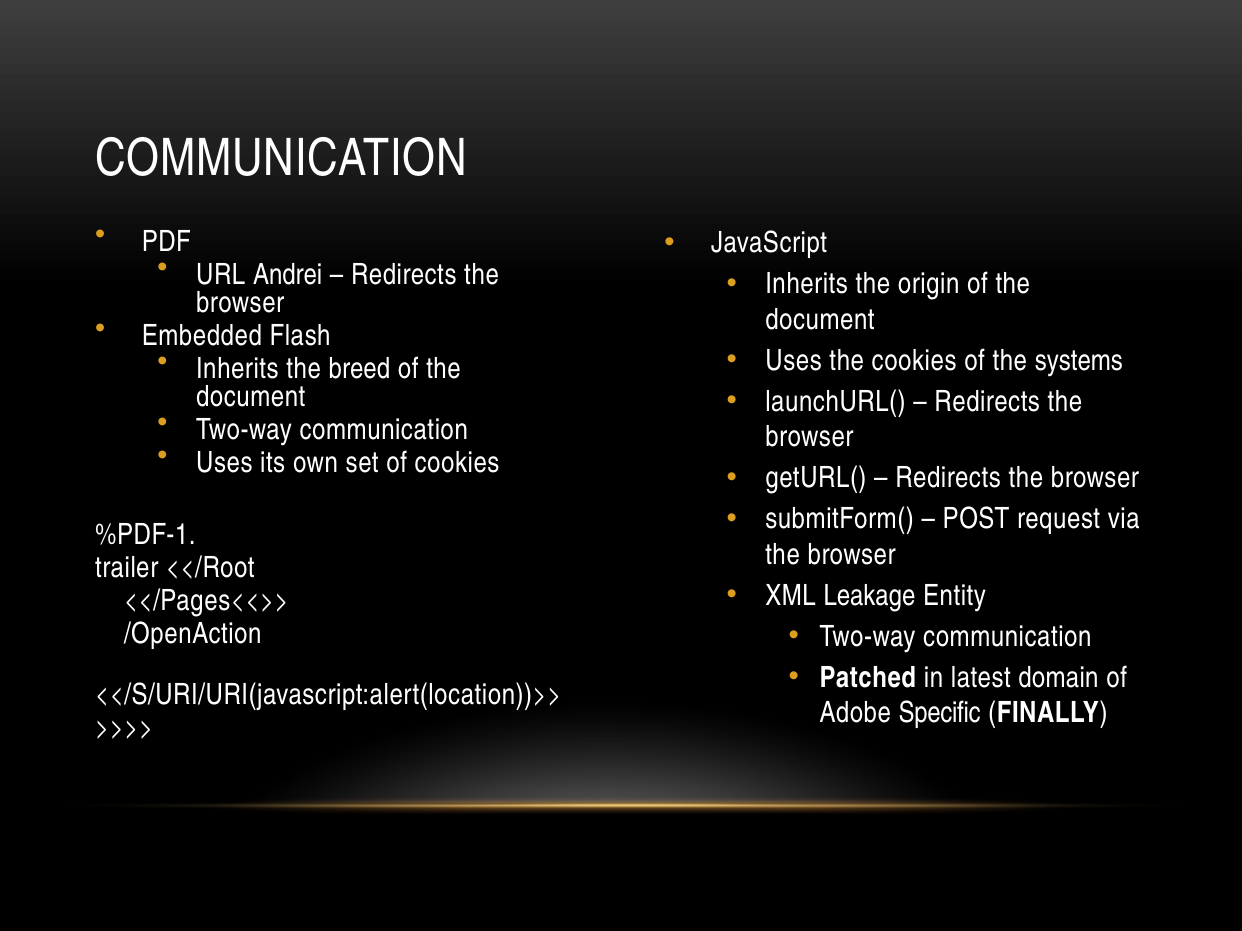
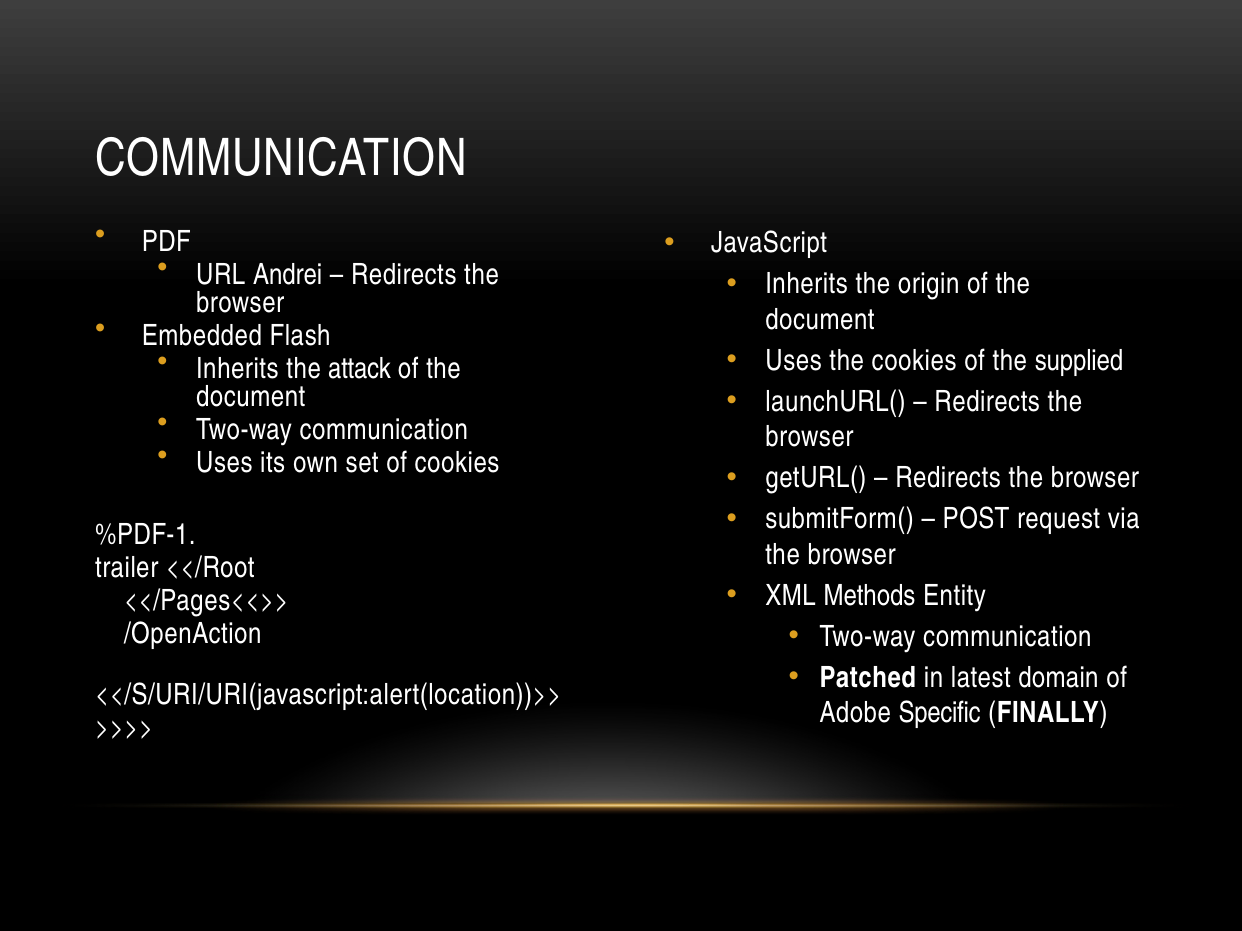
systems: systems -> supplied (1079, 361)
breed: breed -> attack (360, 369)
Leakage: Leakage -> Methods (869, 596)
